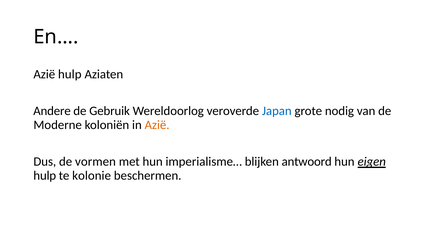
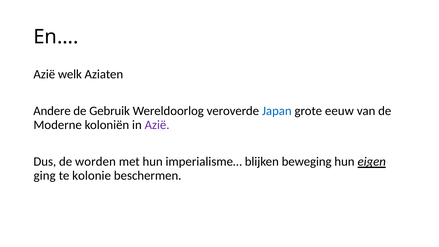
Azië hulp: hulp -> welk (70, 74)
nodig: nodig -> eeuw (339, 111)
Azië colour: orange -> purple (157, 125)
vormen: vormen -> worden (95, 162)
antwoord: antwoord -> beweging (307, 162)
hulp: hulp -> ging (45, 176)
